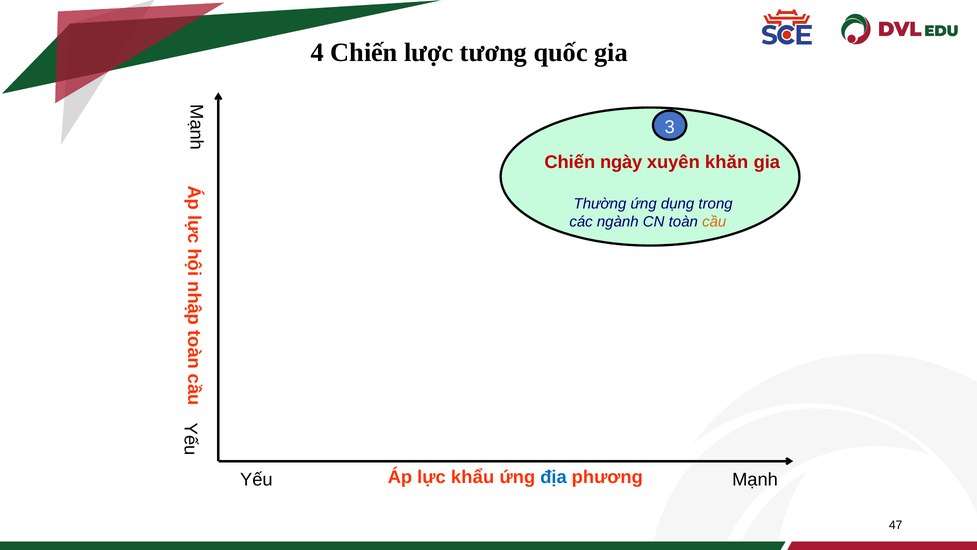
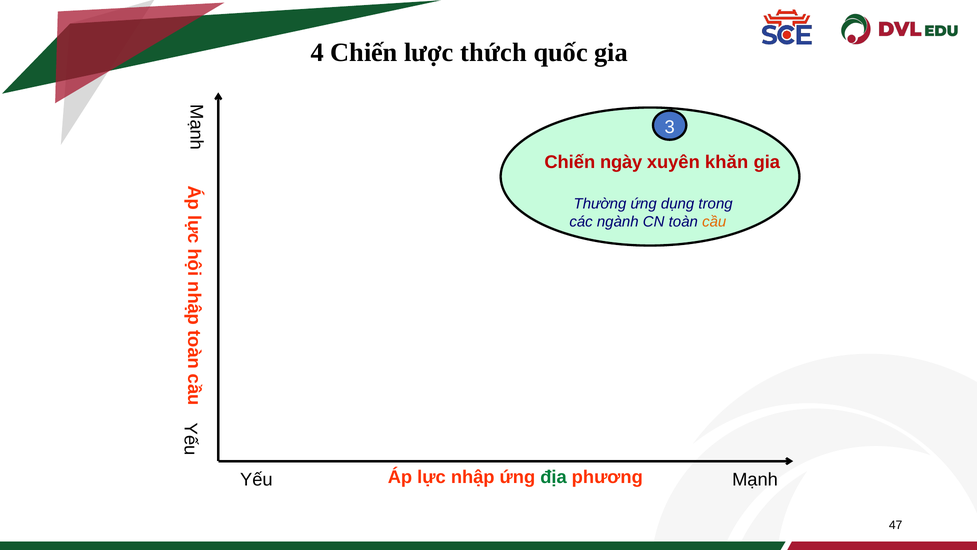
tương: tương -> thứch (493, 53)
khẩu: khẩu -> nhập (473, 477)
địa colour: blue -> green (553, 477)
